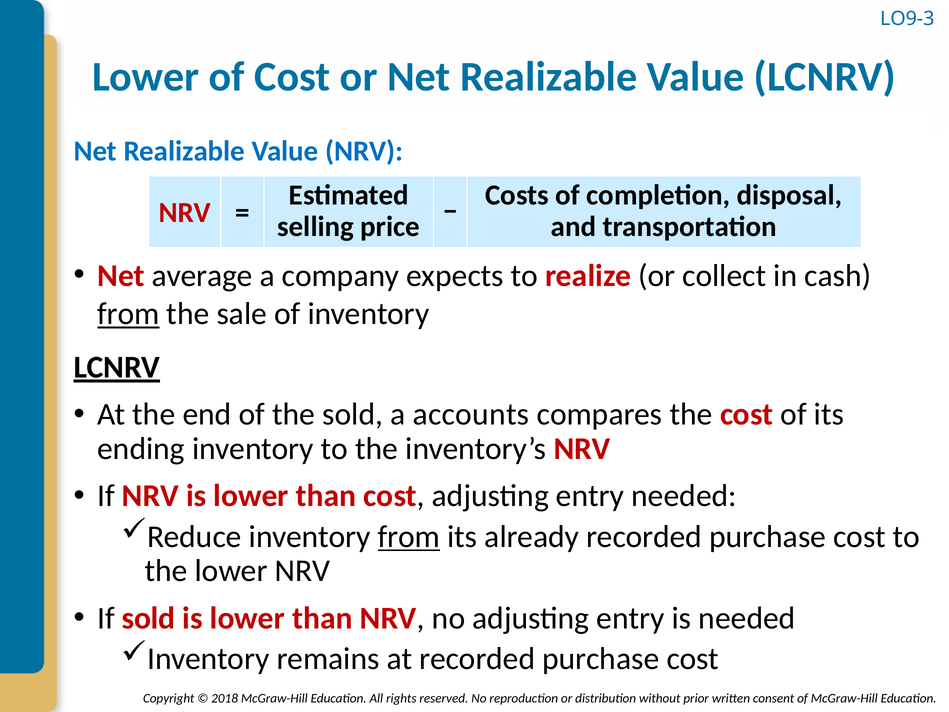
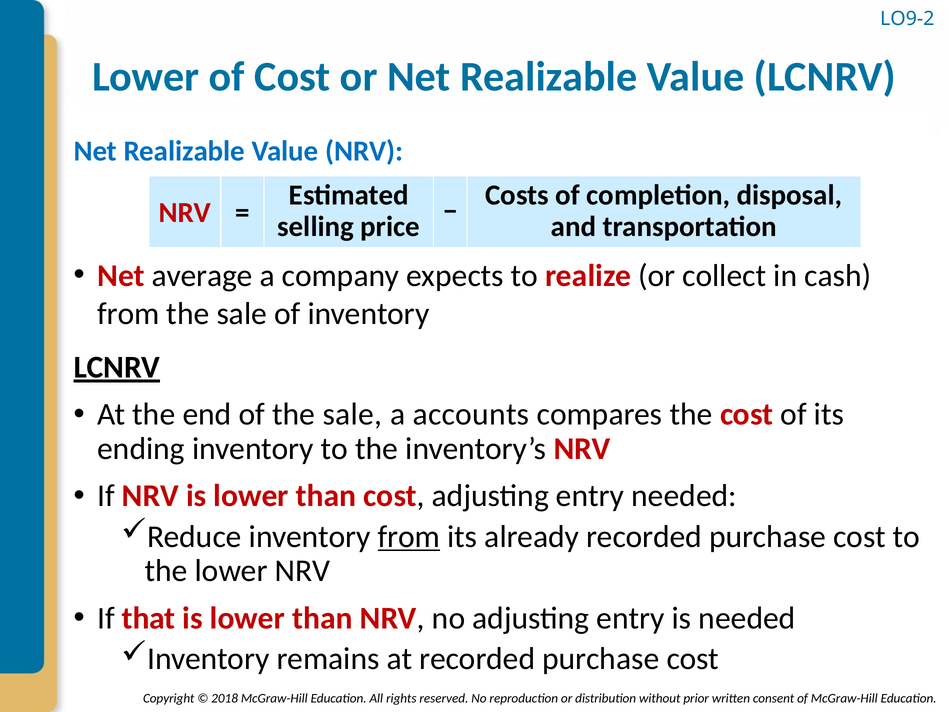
LO9-3: LO9-3 -> LO9-2 (907, 19)
from underline: present -> none (128, 314)
of the sold: sold -> sale (352, 414)
If sold: sold -> that (149, 618)
